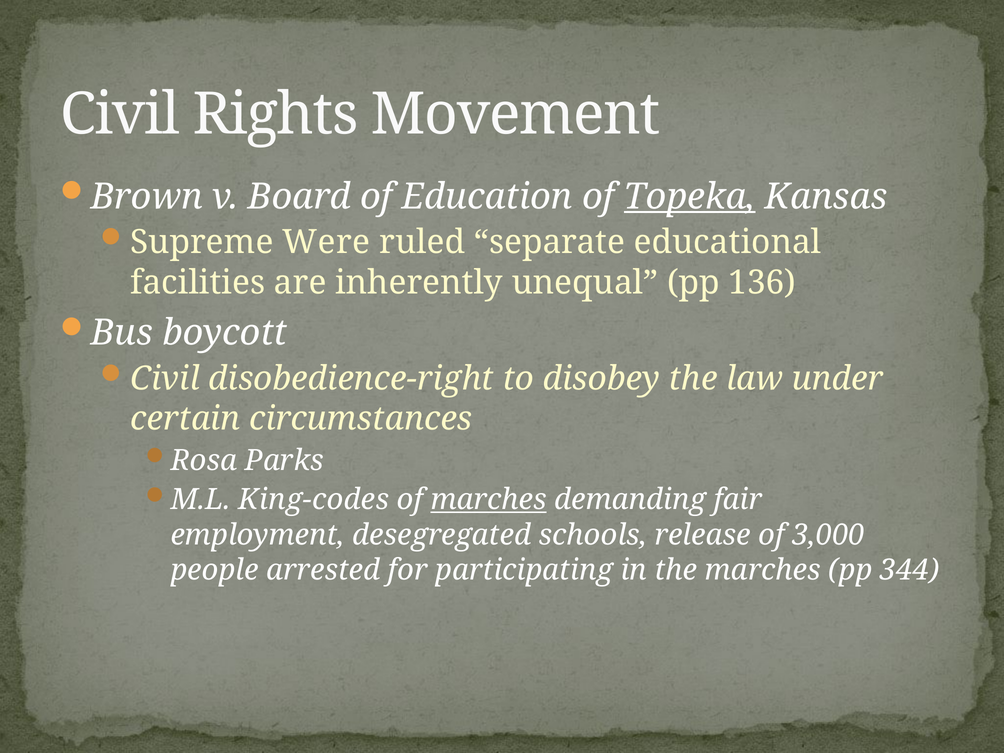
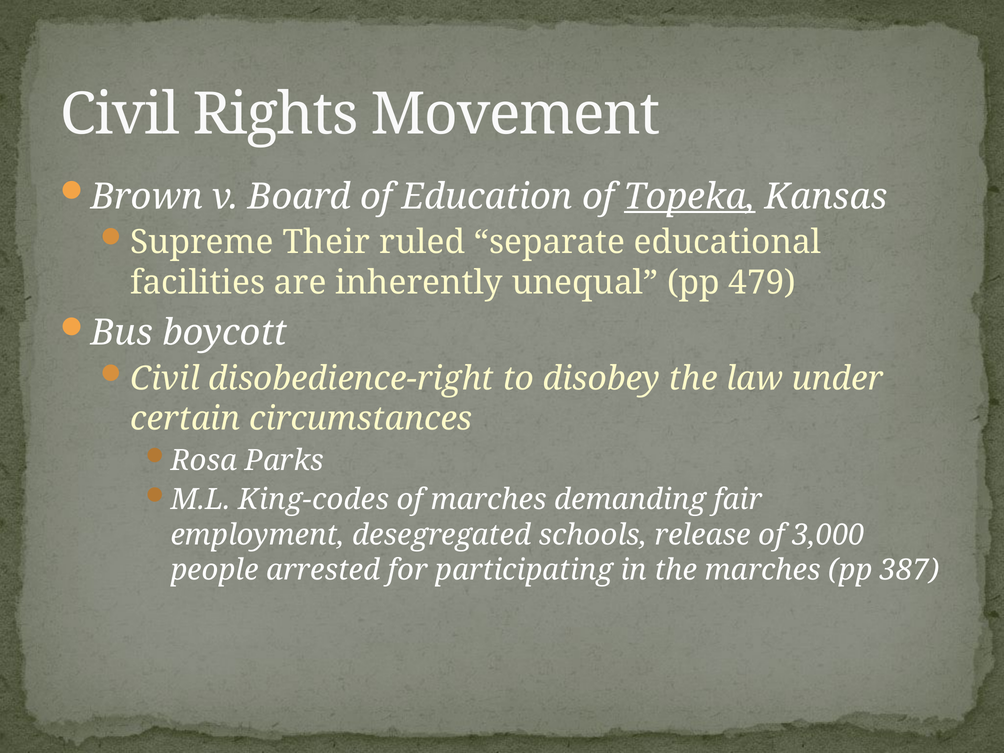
Were: Were -> Their (326, 242)
136: 136 -> 479 (762, 283)
marches underline: present -> none (489, 500)
344: 344 -> 387 (910, 570)
